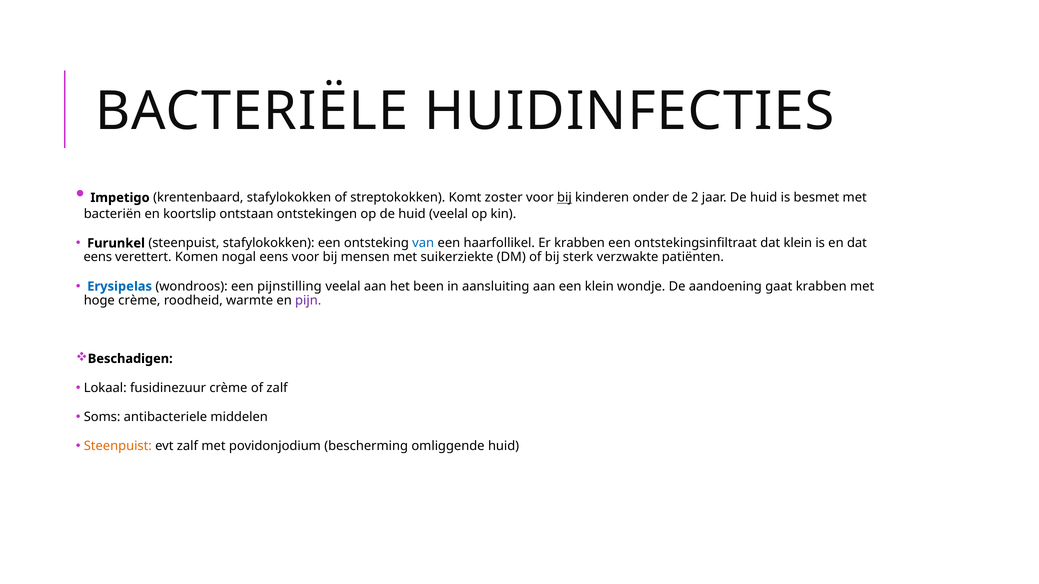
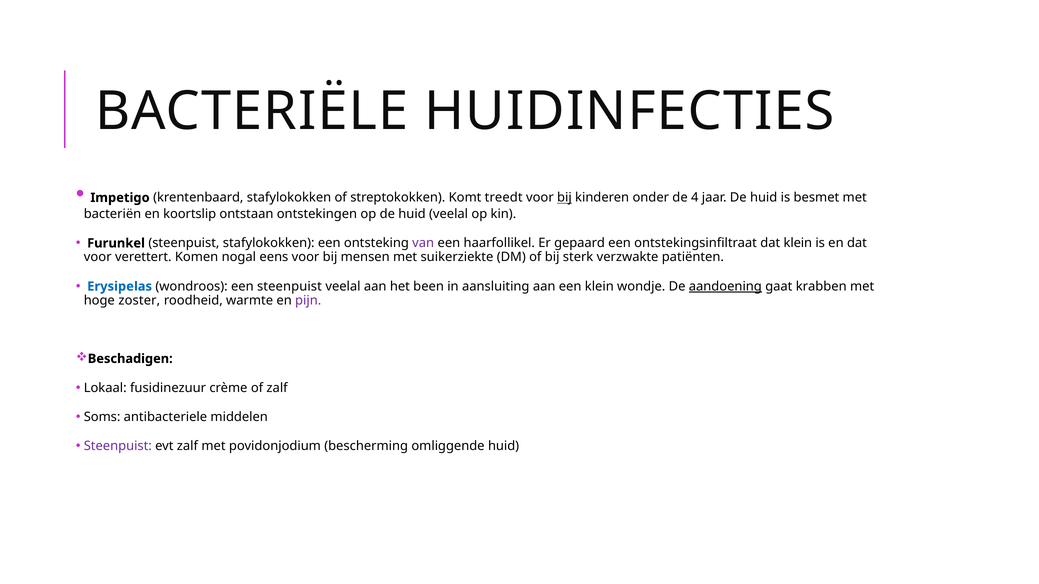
zoster: zoster -> treedt (504, 198)
2: 2 -> 4 (695, 198)
van colour: blue -> purple (423, 243)
Er krabben: krabben -> gepaard (580, 243)
eens: eens -> voor (98, 257)
een pijnstilling: pijnstilling -> steenpuist (289, 287)
aandoening underline: none -> present (725, 287)
hoge crème: crème -> zoster (139, 301)
Steenpuist colour: orange -> purple (118, 446)
